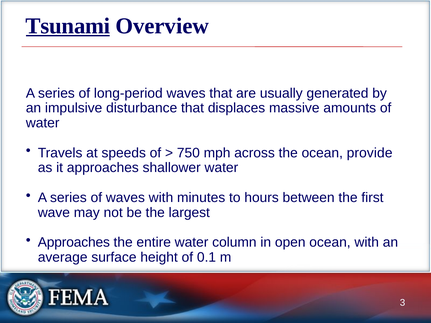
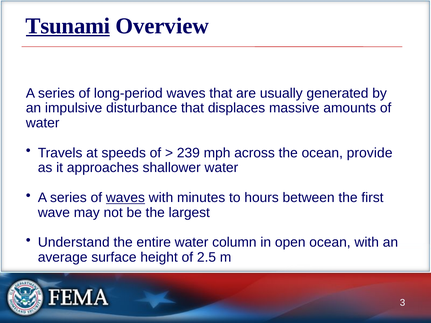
750: 750 -> 239 (188, 153)
waves underline: none -> present (125, 198)
Approaches: Approaches -> Understand (74, 243)
0.1: 0.1 -> 2.5 (206, 258)
